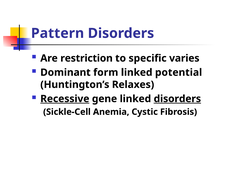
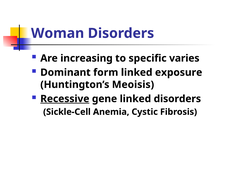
Pattern: Pattern -> Woman (58, 33)
restriction: restriction -> increasing (87, 58)
potential: potential -> exposure (179, 72)
Relaxes: Relaxes -> Meoisis (133, 85)
disorders underline: present -> none (177, 99)
